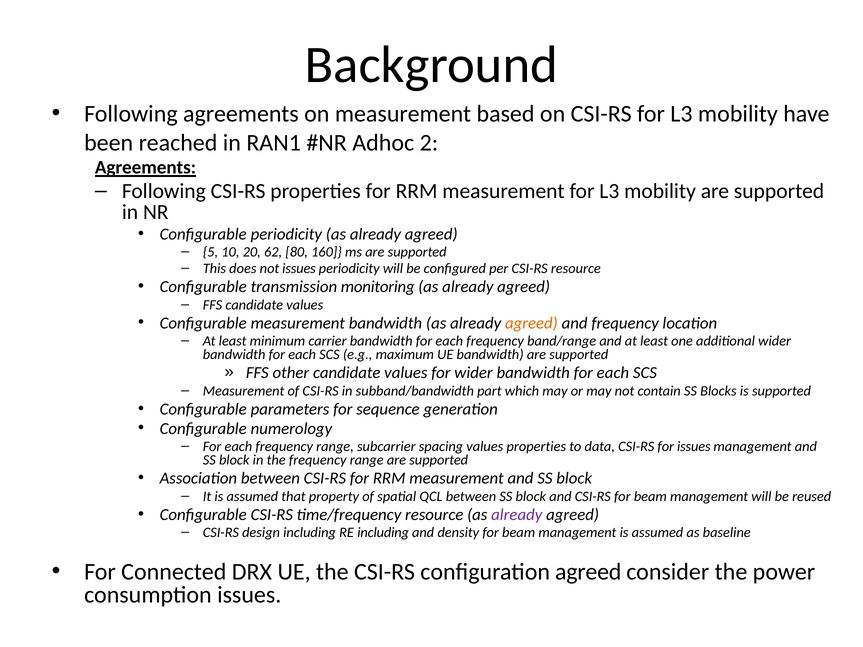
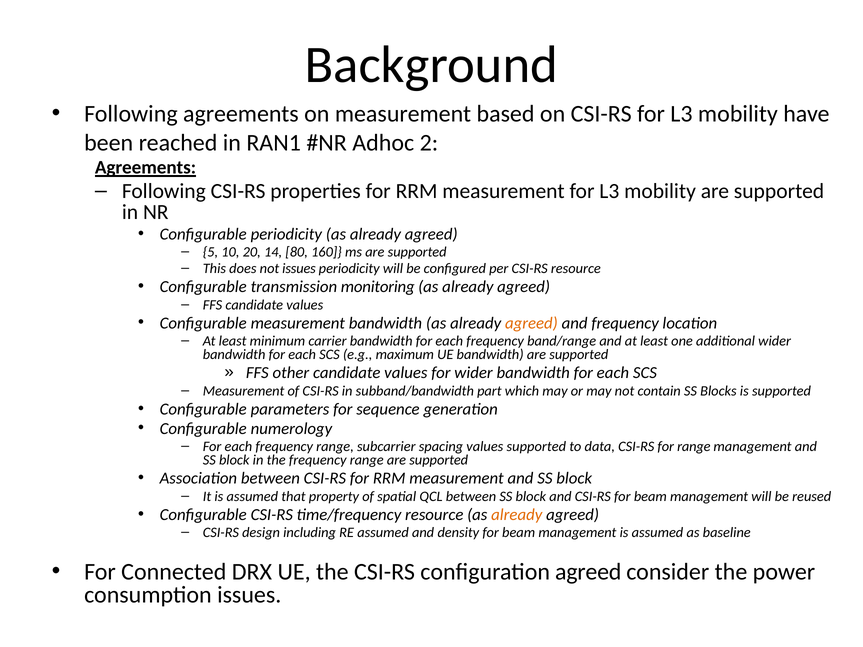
62: 62 -> 14 (273, 252)
values properties: properties -> supported (536, 447)
for issues: issues -> range (694, 447)
already colour: purple -> orange (517, 515)
RE including: including -> assumed (383, 533)
